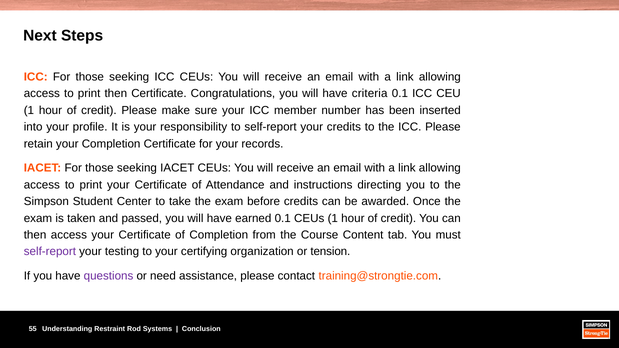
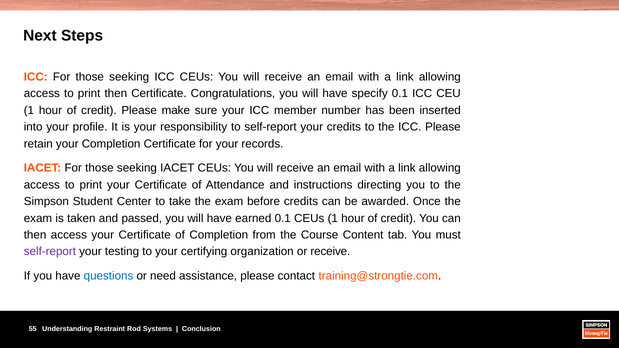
criteria: criteria -> specify (370, 94)
or tension: tension -> receive (330, 252)
questions colour: purple -> blue (109, 276)
